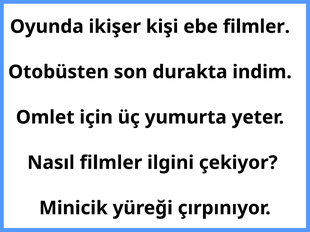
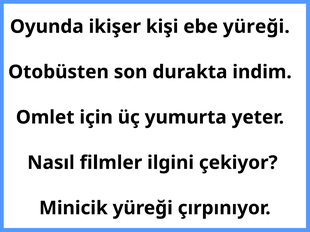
ebe filmler: filmler -> yüreği (256, 27)
